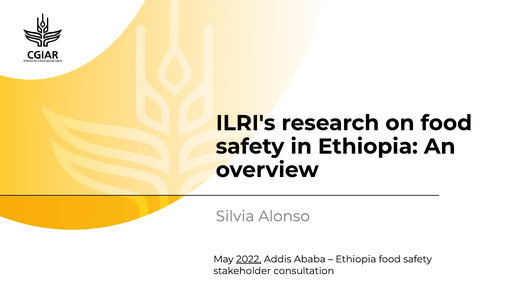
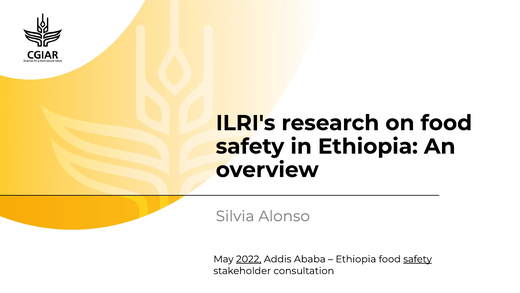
safety underline: none -> present (418, 259)
